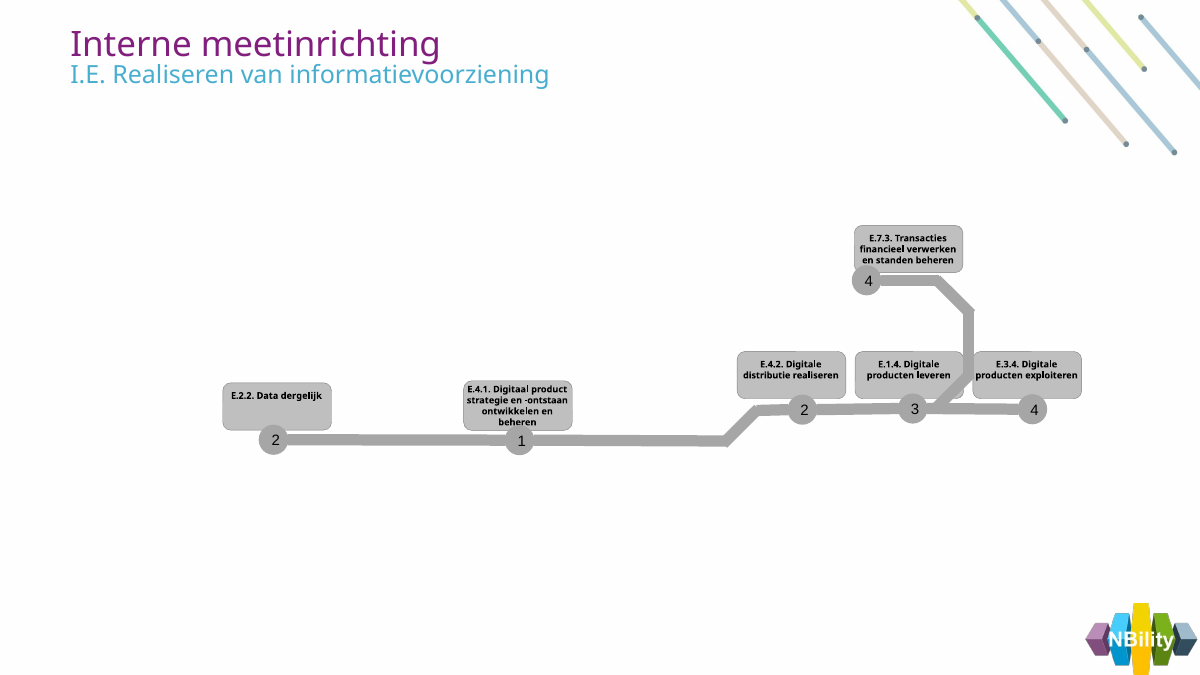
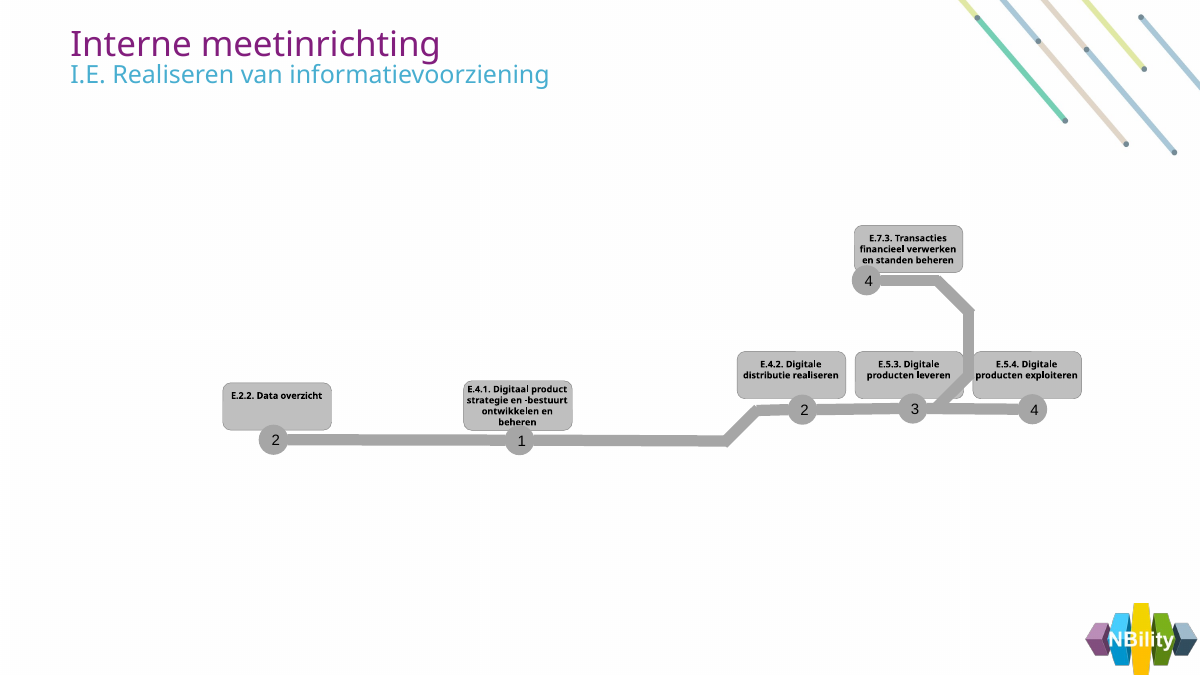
E.1.4: E.1.4 -> E.5.3 (890, 364)
E.3.4: E.3.4 -> E.5.4 (1008, 364)
dergelijk: dergelijk -> overzicht (301, 396)
ontstaan: ontstaan -> bestuurt (546, 400)
